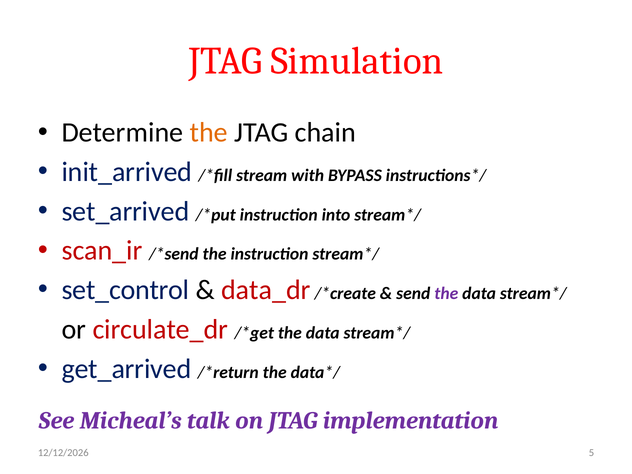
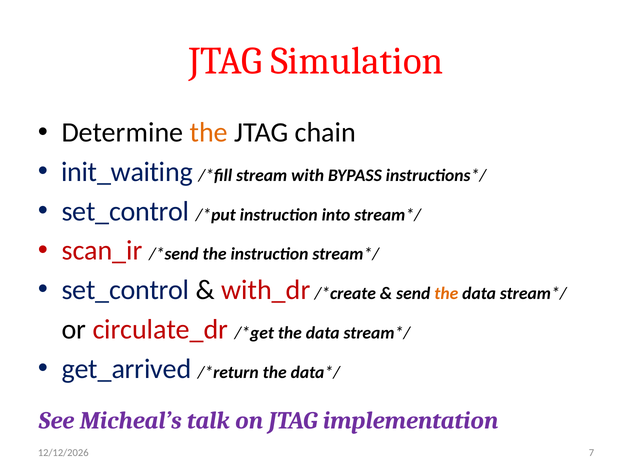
init_arrived: init_arrived -> init_waiting (127, 172)
set_arrived: set_arrived -> set_control (126, 211)
data_dr: data_dr -> with_dr (266, 290)
the colour: purple -> orange (446, 294)
5: 5 -> 7 (591, 453)
